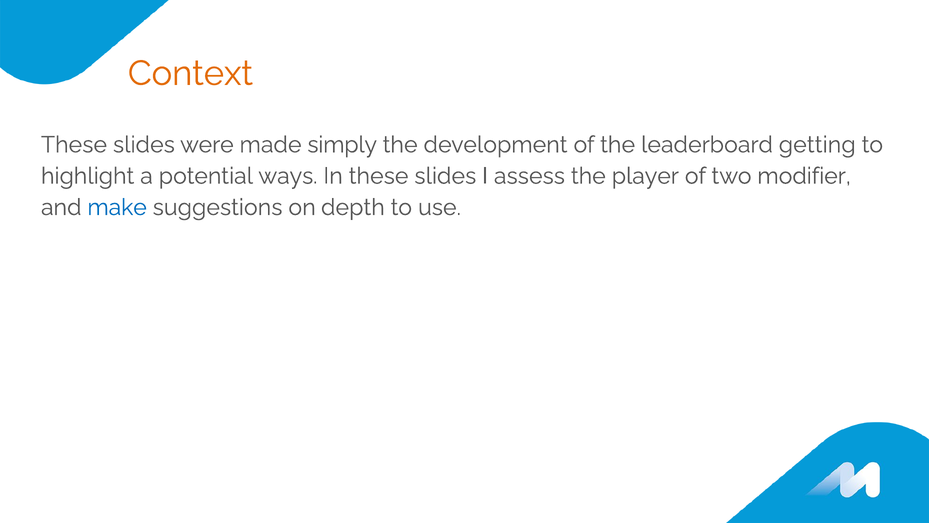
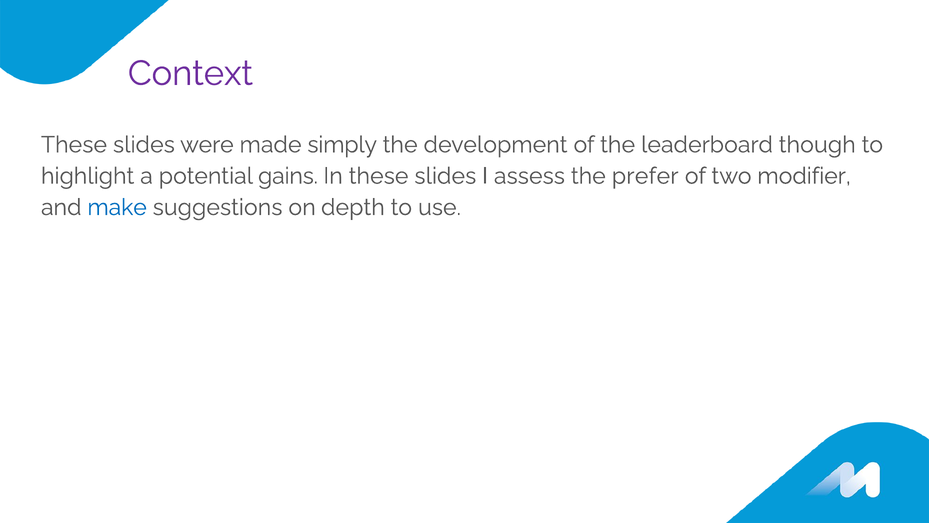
Context colour: orange -> purple (190, 73)
getting: getting -> though (817, 145)
ways: ways -> gains (288, 176)
player: player -> prefer (645, 176)
